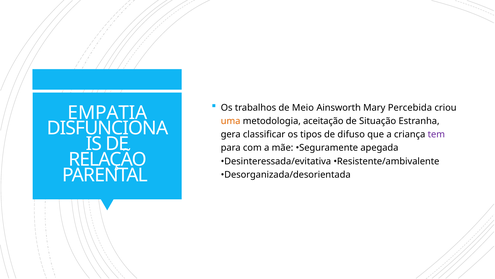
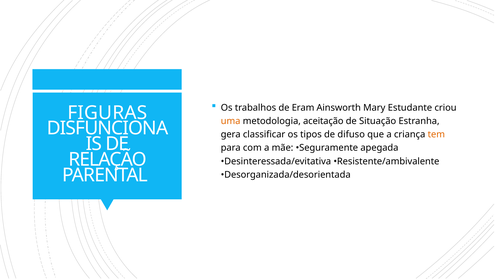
Meio: Meio -> Eram (303, 108)
Percebida: Percebida -> Estudante (410, 108)
EMPATIA: EMPATIA -> FIGURAS (107, 113)
tem colour: purple -> orange (436, 134)
